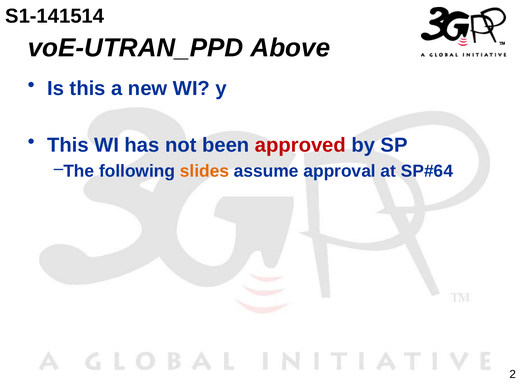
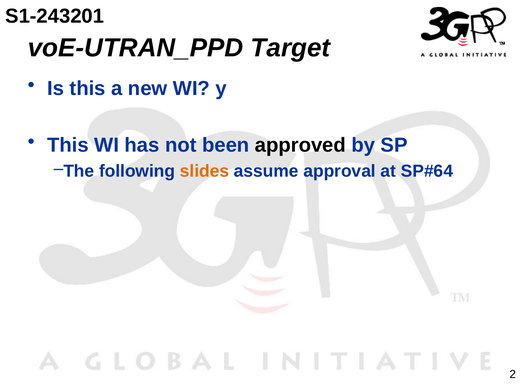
S1-141514: S1-141514 -> S1-243201 (55, 16)
Above: Above -> Target (290, 48)
approved colour: red -> black (300, 145)
